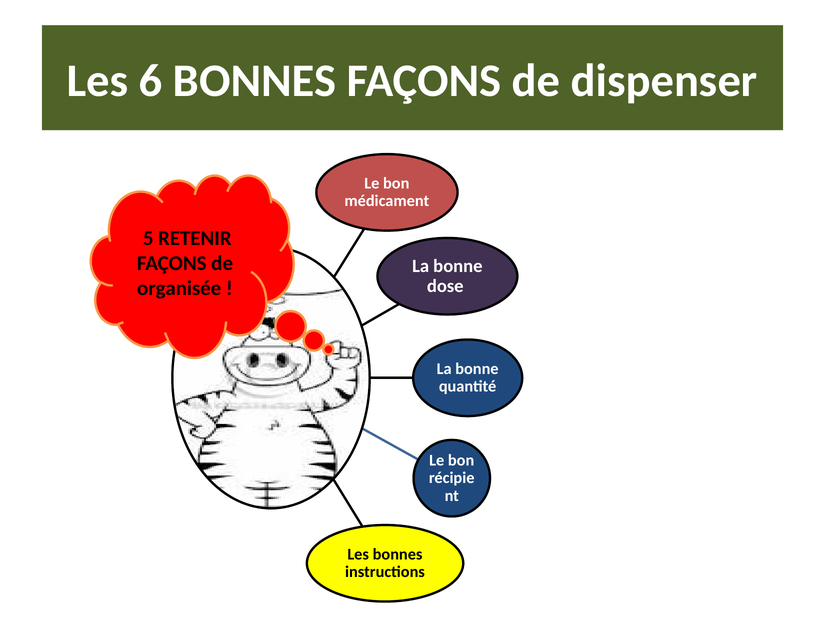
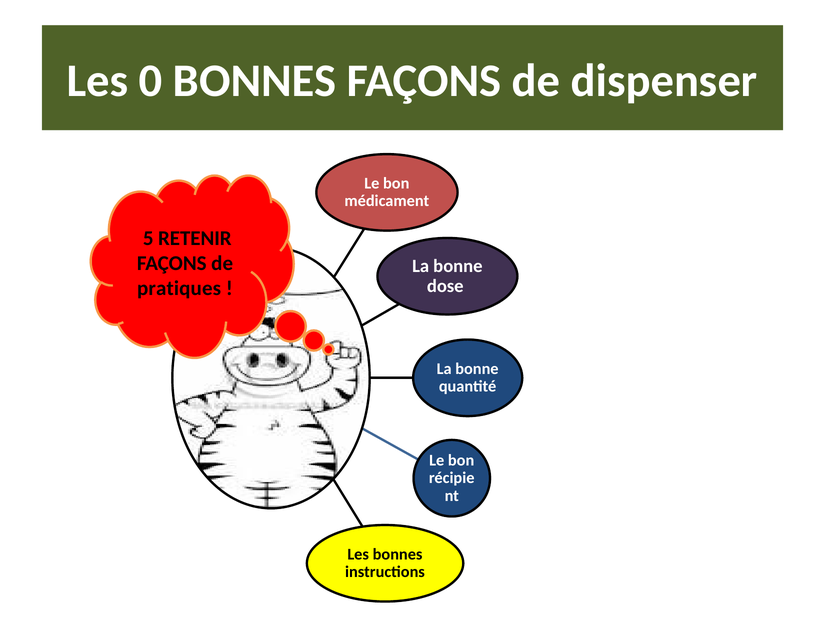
6: 6 -> 0 (151, 81)
organisée: organisée -> pratiques (179, 288)
